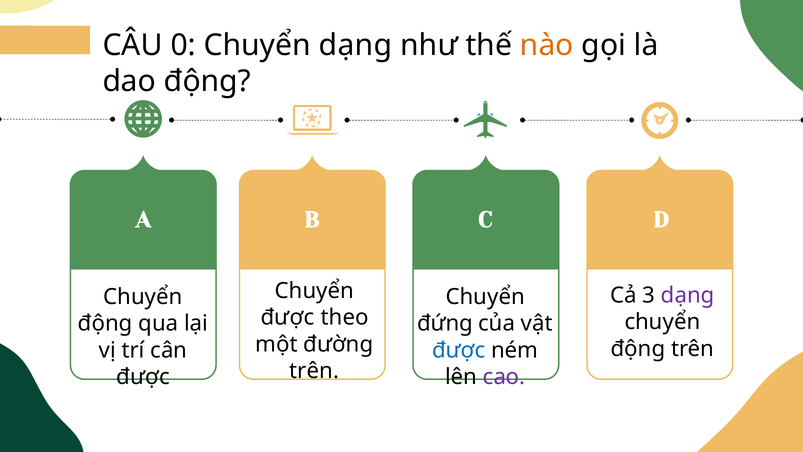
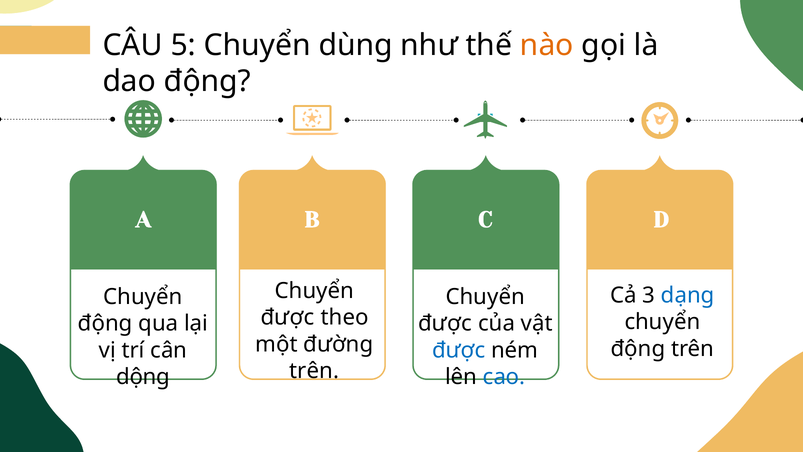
0: 0 -> 5 (183, 45)
Chuyển dạng: dạng -> dùng (356, 45)
dạng colour: purple -> blue (688, 295)
đứng: đứng -> được (445, 323)
được: được -> dộng (143, 377)
cao colour: purple -> blue (504, 377)
